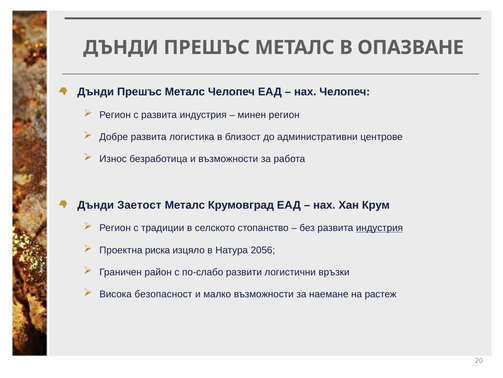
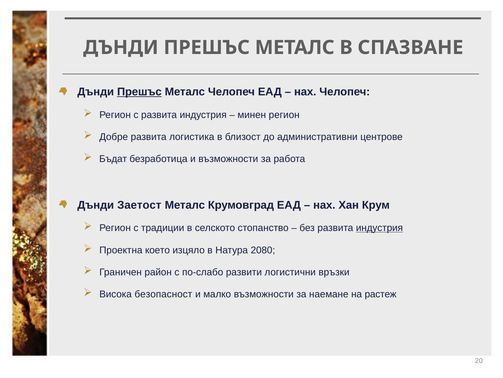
ОПАЗВАНЕ: ОПАЗВАНЕ -> СПАЗВАНЕ (410, 47)
Прешъс underline: none -> present (139, 92)
Износ: Износ -> Бъдат (113, 159)
риска: риска -> което (158, 250)
2056: 2056 -> 2080 (263, 250)
